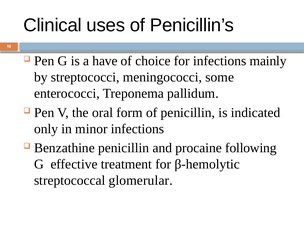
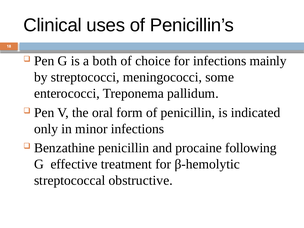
have: have -> both (105, 61)
glomerular: glomerular -> obstructive (141, 180)
